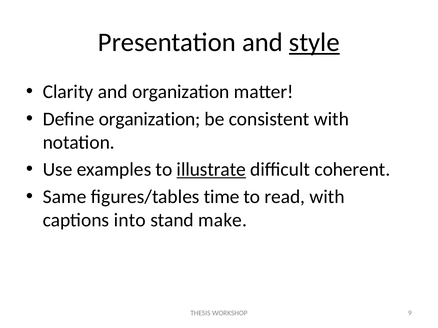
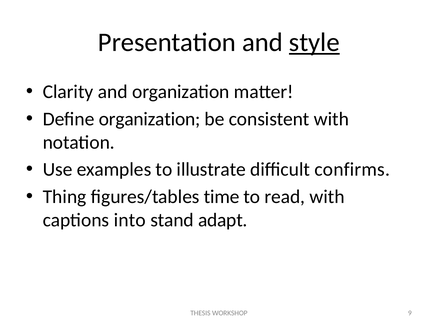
illustrate underline: present -> none (211, 170)
coherent: coherent -> confirms (352, 170)
Same: Same -> Thing (65, 197)
make: make -> adapt (223, 220)
